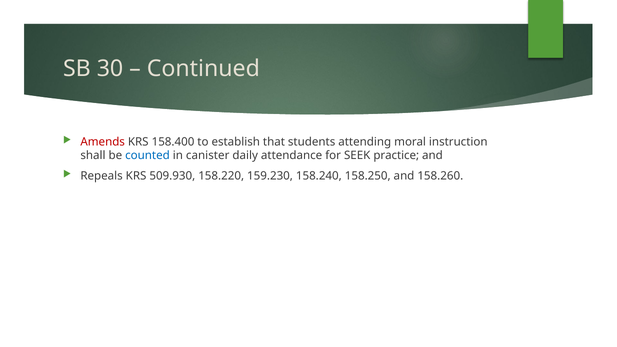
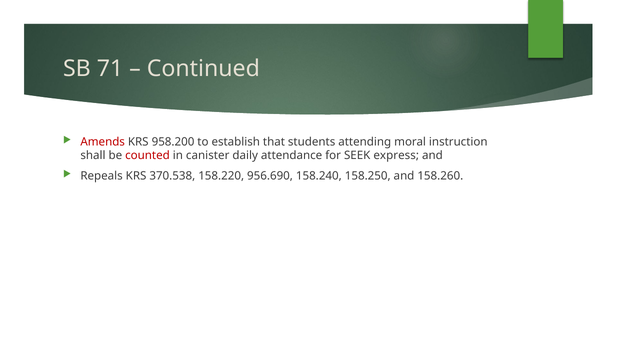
30: 30 -> 71 (110, 69)
158.400: 158.400 -> 958.200 (173, 142)
counted colour: blue -> red (147, 156)
practice: practice -> express (396, 156)
509.930: 509.930 -> 370.538 (172, 176)
159.230: 159.230 -> 956.690 (270, 176)
